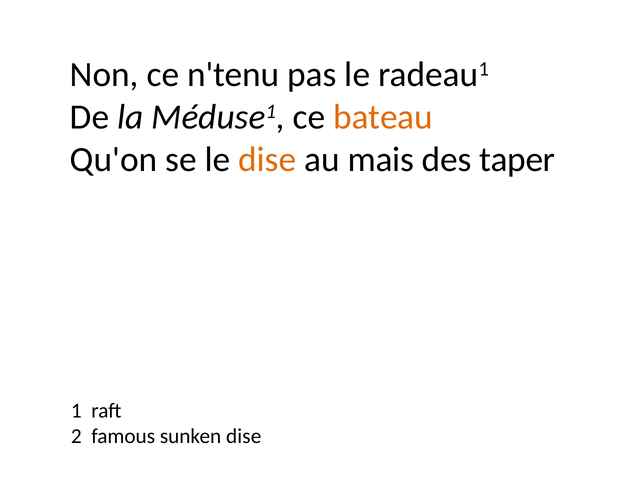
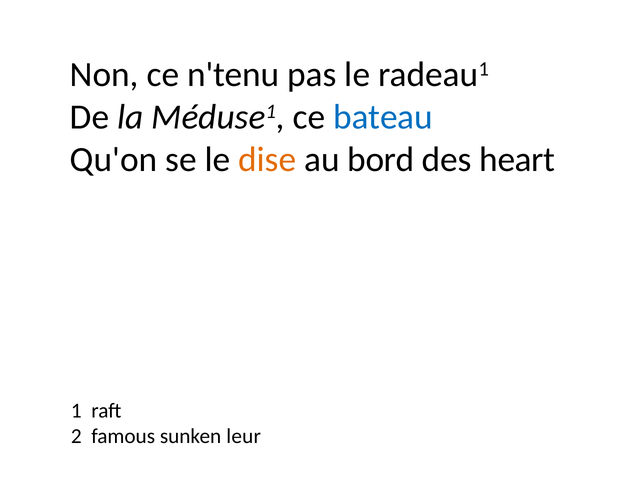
bateau colour: orange -> blue (383, 117)
mais: mais -> bord (381, 160)
taper: taper -> heart (517, 160)
sunken dise: dise -> leur (244, 436)
